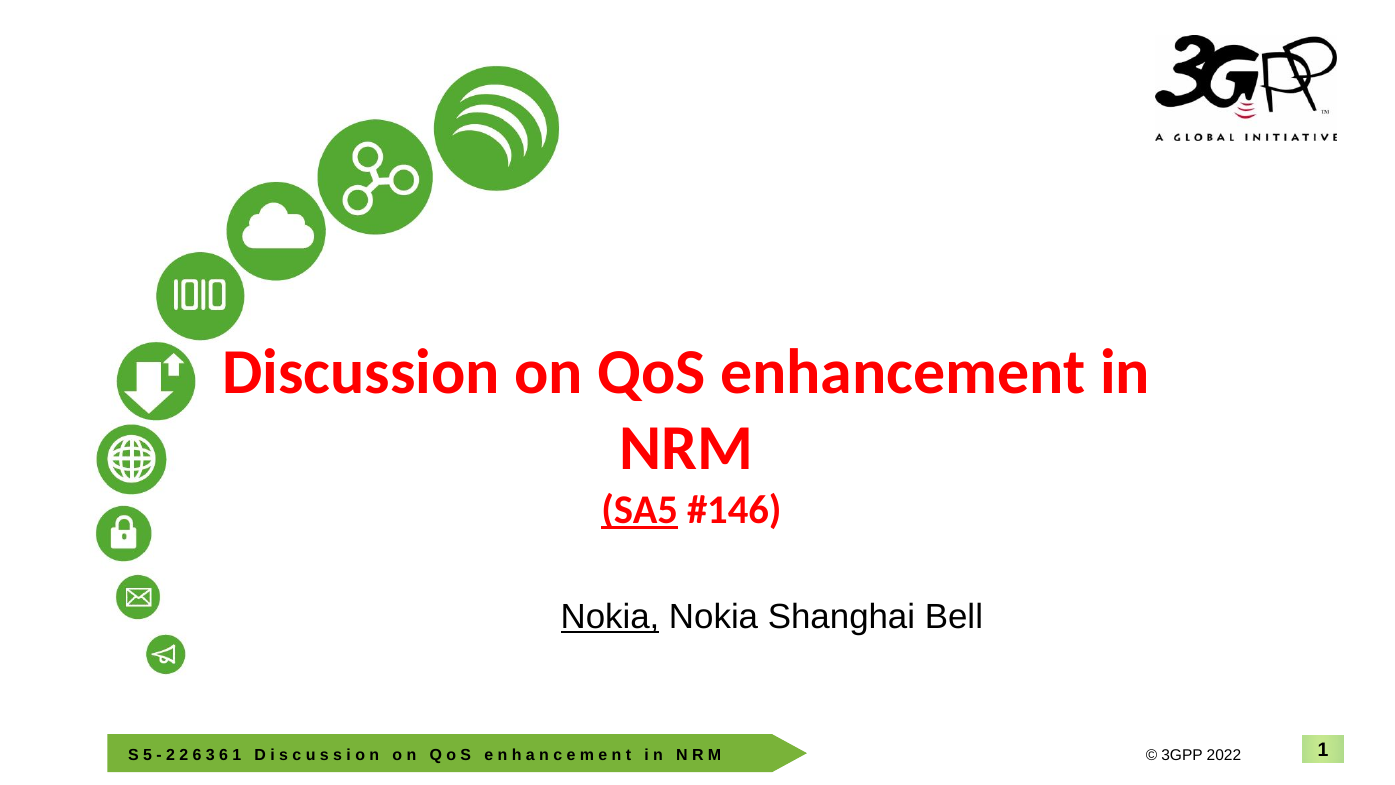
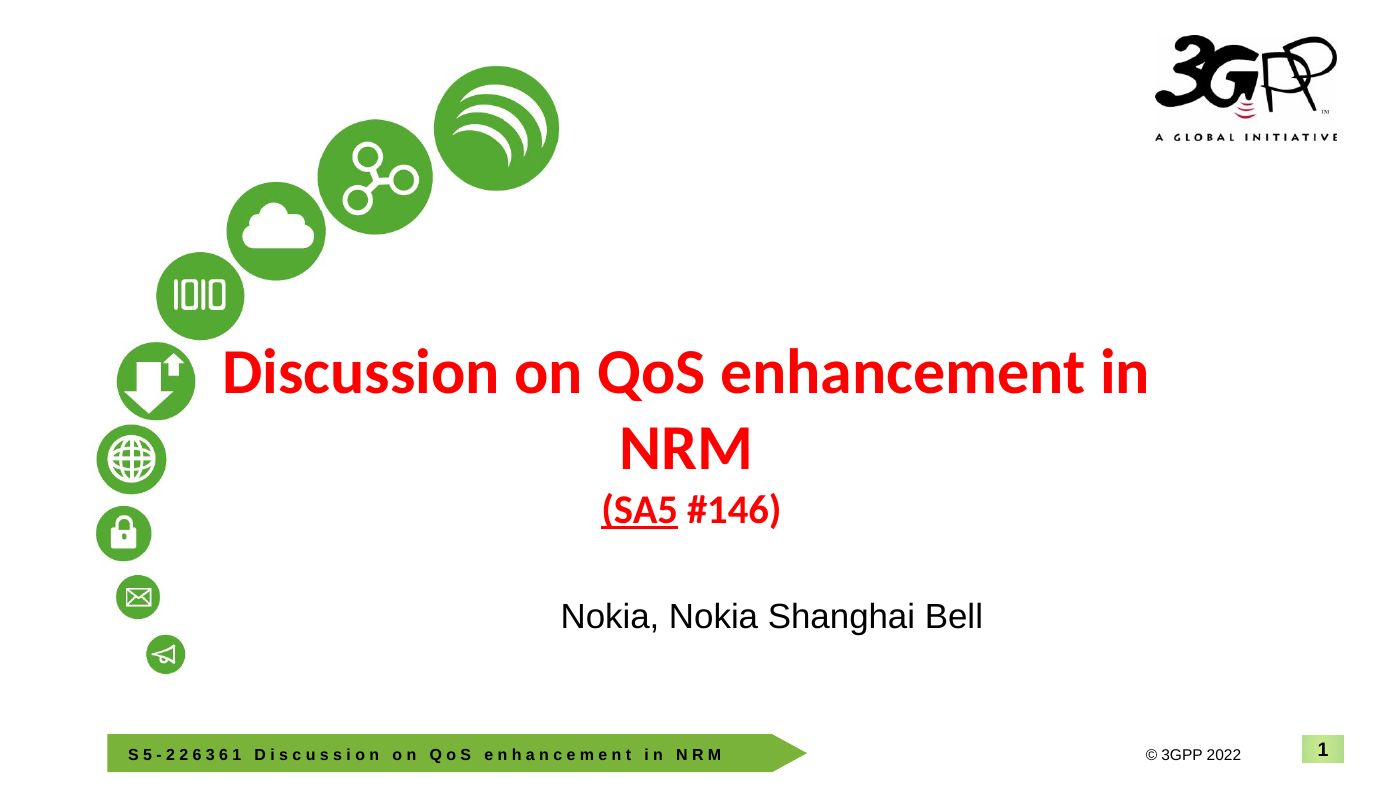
Nokia underline: present -> none (610, 617)
